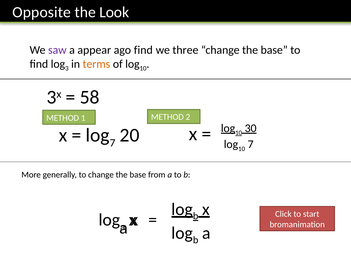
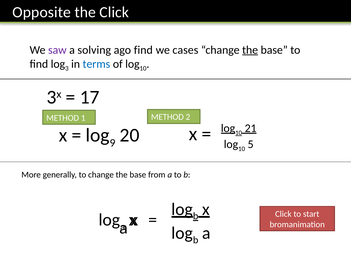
the Look: Look -> Click (114, 12)
appear: appear -> solving (94, 50)
three: three -> cases (185, 50)
the underline: none -> present (250, 50)
terms colour: orange -> blue (96, 64)
58: 58 -> 17 (90, 97)
30: 30 -> 21 (251, 128)
7: 7 -> 9 (113, 143)
7: 7 -> 5 (251, 144)
